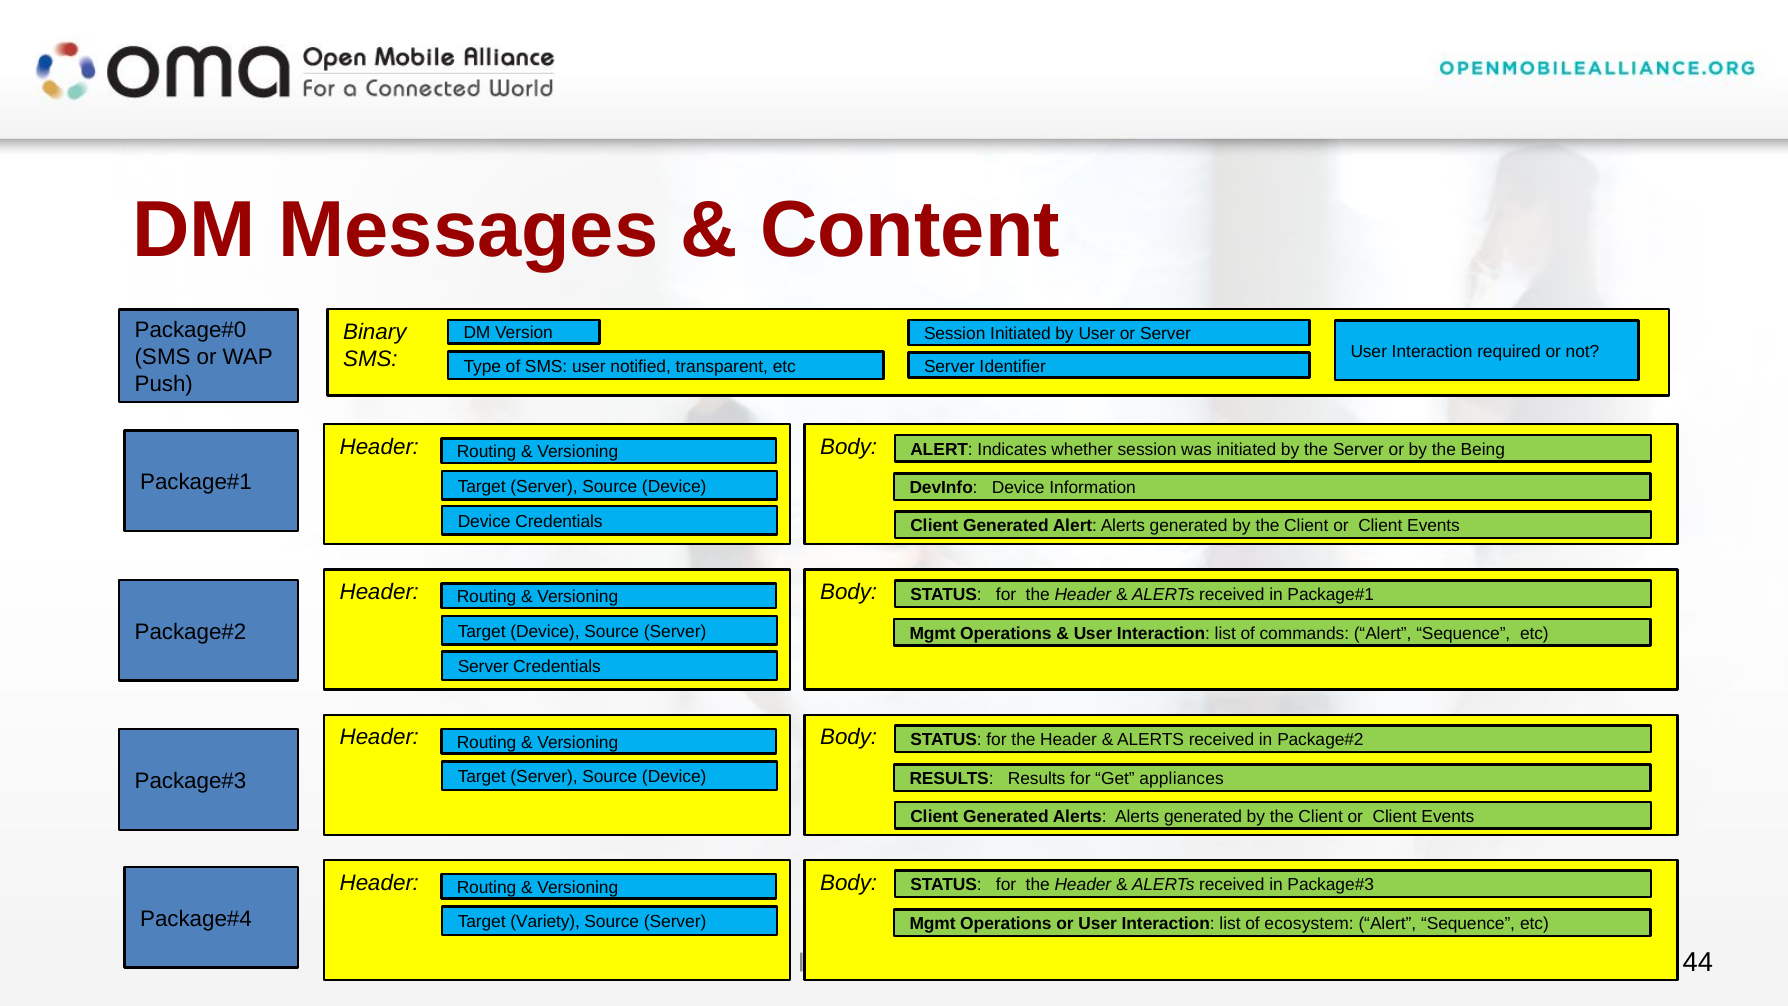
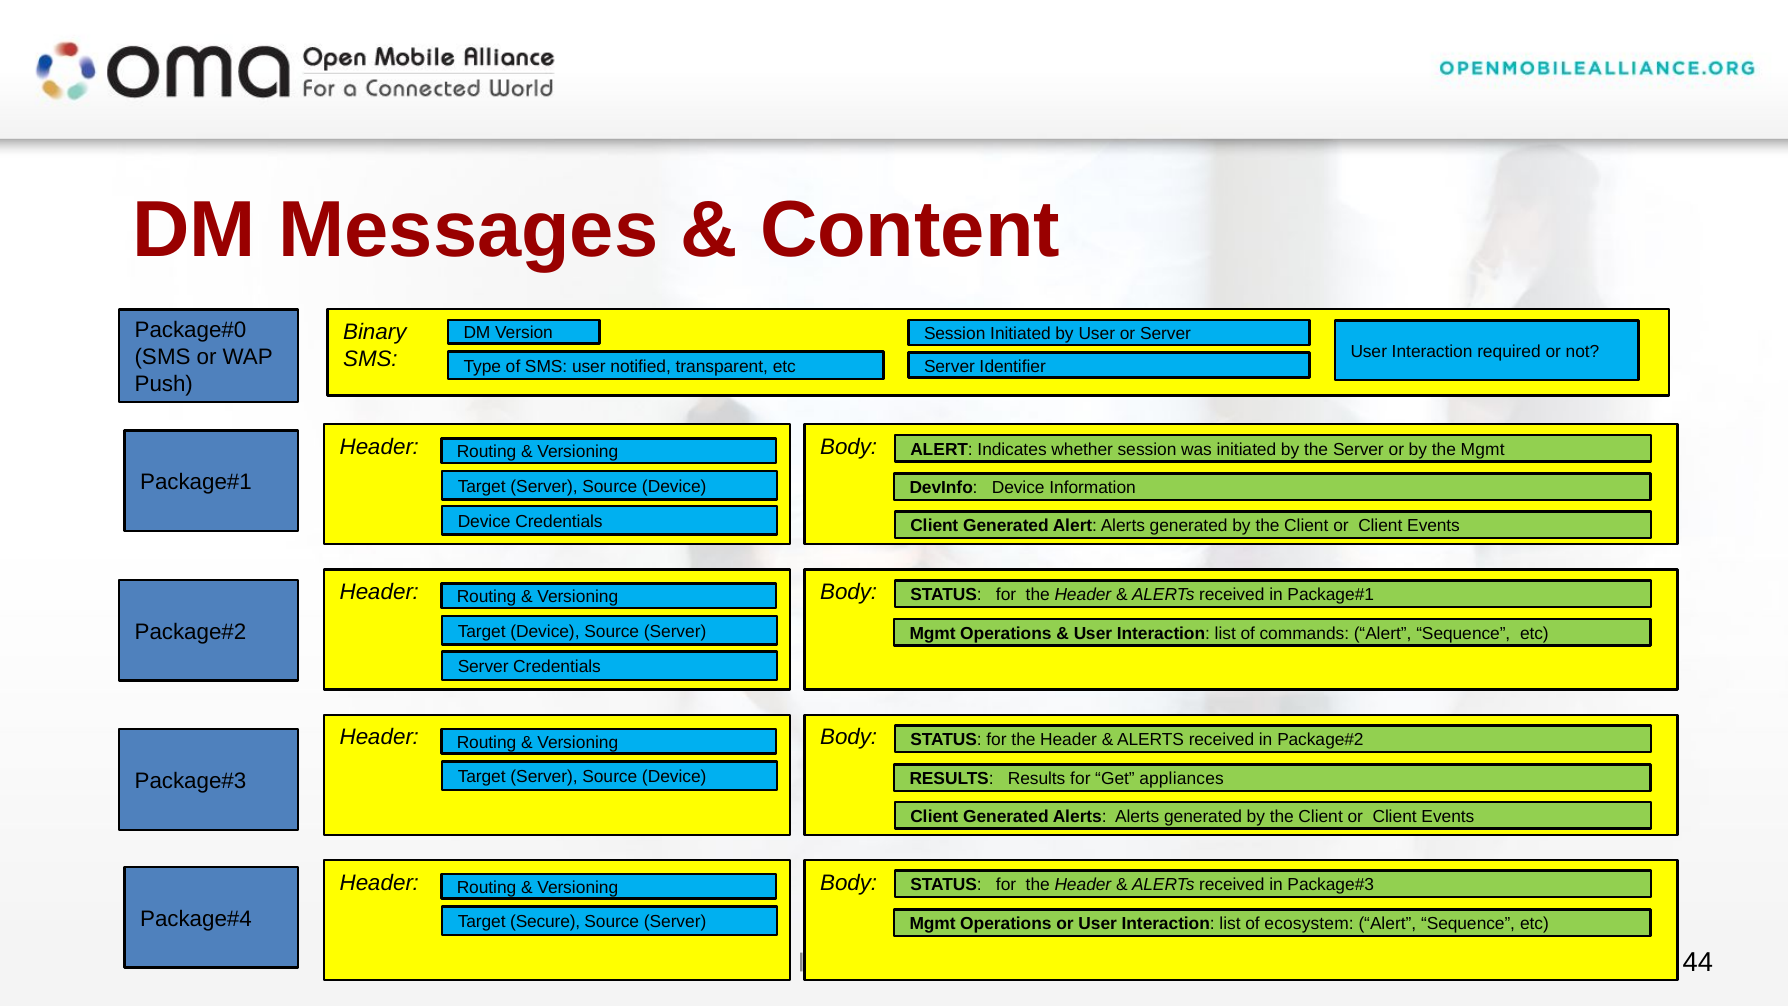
the Being: Being -> Mgmt (1483, 449)
Variety: Variety -> Secure (545, 922)
